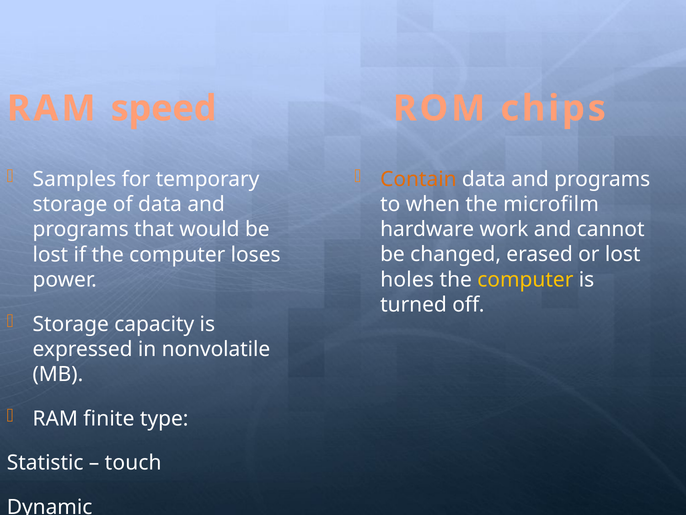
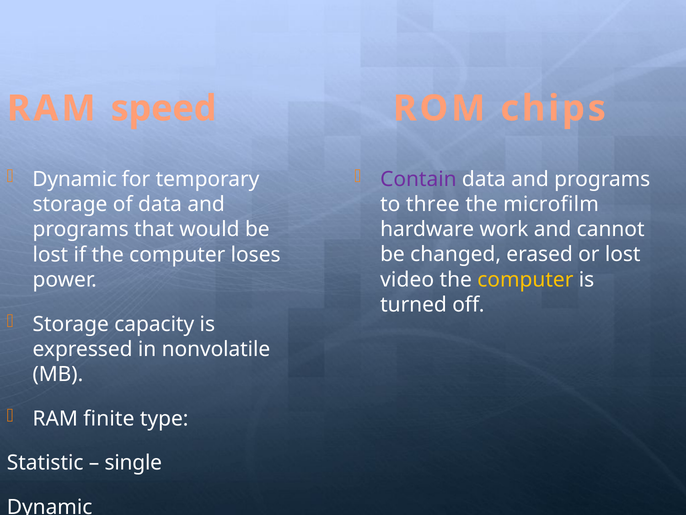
Samples: Samples -> Dynamic (75, 179)
Contain colour: orange -> purple (418, 179)
when: when -> three (433, 204)
holes: holes -> video (407, 279)
touch: touch -> single (133, 463)
